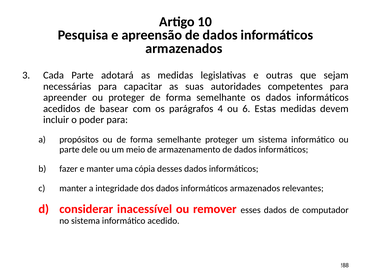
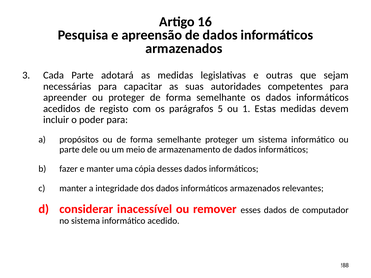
10: 10 -> 16 (205, 22)
basear: basear -> registo (114, 109)
4: 4 -> 5 (220, 109)
6: 6 -> 1 (246, 109)
